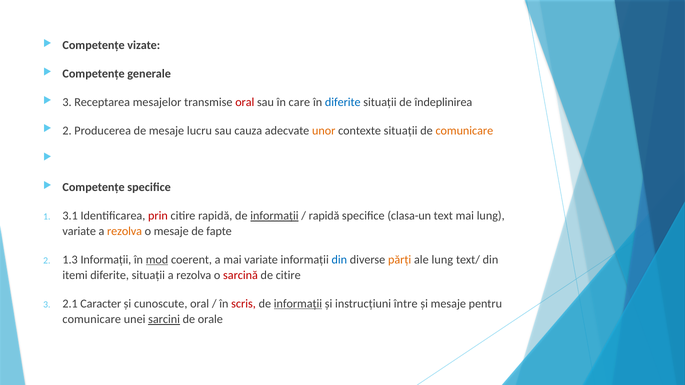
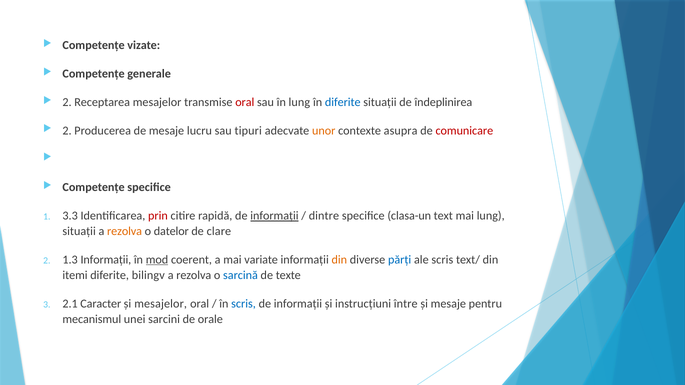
3: 3 -> 2 (67, 102)
în care: care -> lung (299, 102)
cauza: cauza -> tipuri (248, 131)
contexte situaţii: situaţii -> asupra (401, 131)
comunicare colour: orange -> red (464, 131)
3.1: 3.1 -> 3.3 (70, 216)
rapidă: rapidă -> dintre (324, 216)
variate: variate -> situaţii (79, 231)
o mesaje: mesaje -> datelor (171, 231)
fapte: fapte -> clare (219, 231)
din colour: blue -> orange (339, 260)
părţi colour: orange -> blue (400, 260)
ale lung: lung -> scris (442, 260)
situaţii: situaţii -> bilingv (148, 275)
sarcină colour: red -> blue (241, 275)
de citire: citire -> texte (288, 275)
şi cunoscute: cunoscute -> mesajelor (161, 304)
scris colour: red -> blue (244, 304)
informaţii underline: present -> none (298, 304)
comunicare: comunicare -> mecanismul (92, 319)
sarcini underline: present -> none (164, 319)
